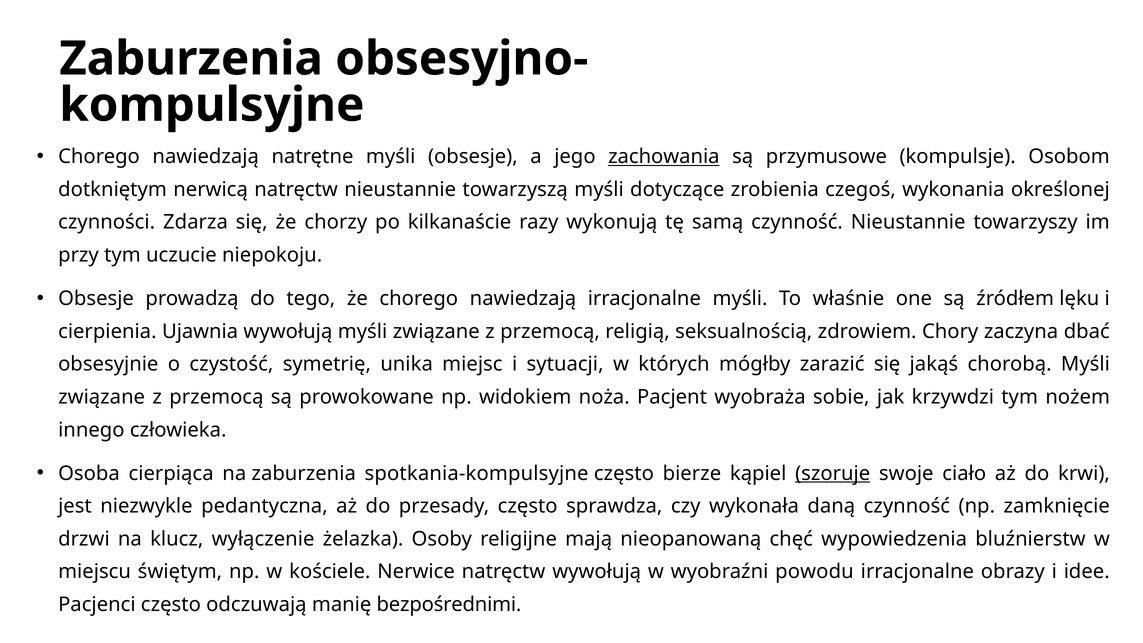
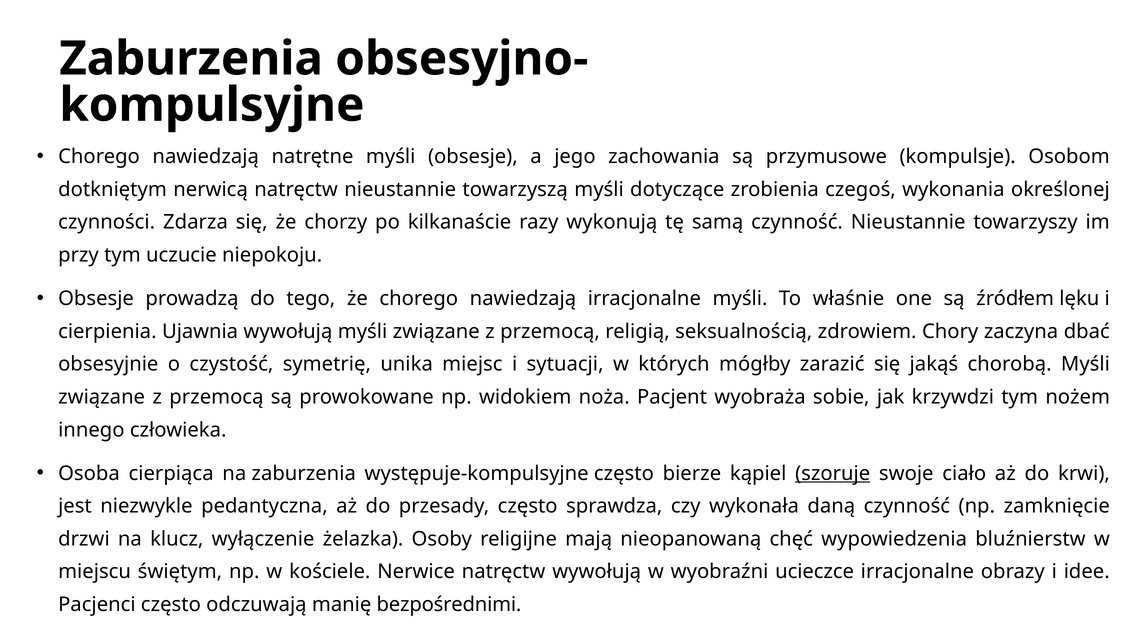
zachowania underline: present -> none (664, 157)
spotkania-kompulsyjne: spotkania-kompulsyjne -> występuje-kompulsyjne (477, 473)
powodu: powodu -> ucieczce (815, 572)
